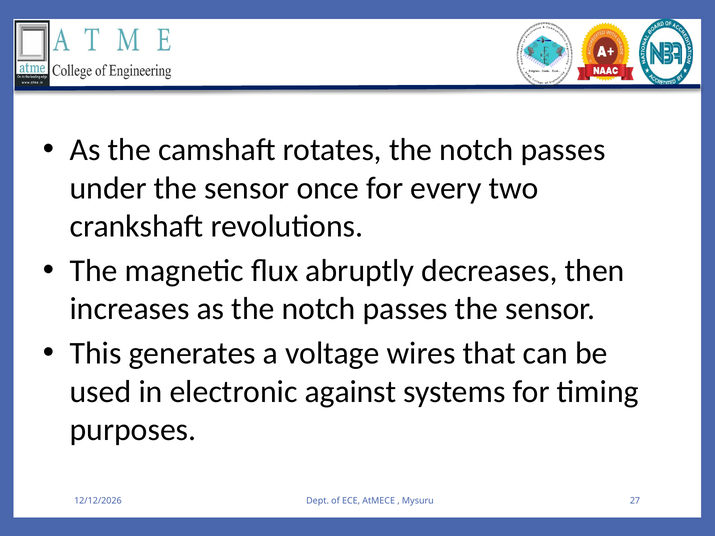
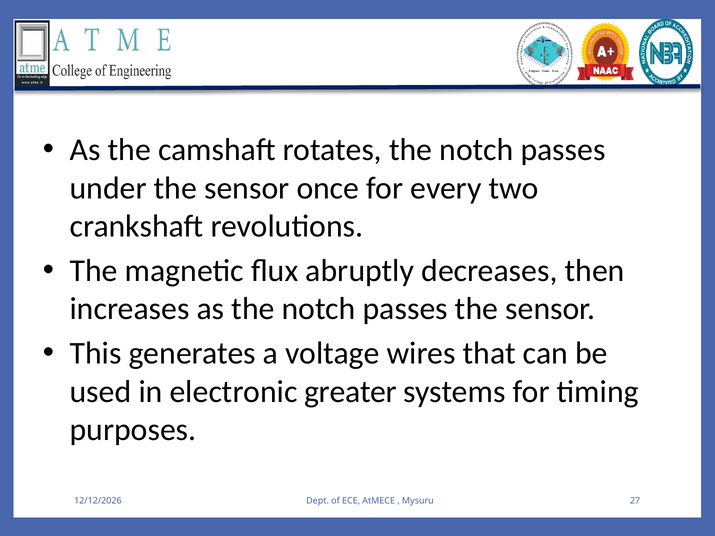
against: against -> greater (351, 392)
